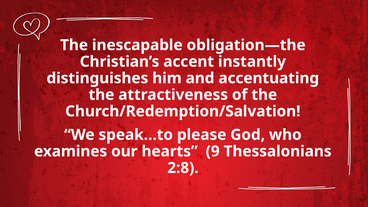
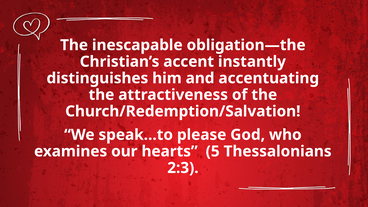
9: 9 -> 5 (213, 151)
2:8: 2:8 -> 2:3 (183, 168)
